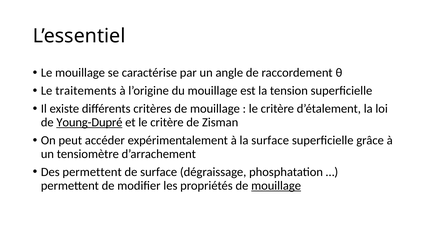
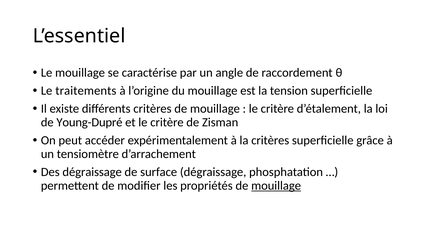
Young-Dupré underline: present -> none (89, 122)
la surface: surface -> critères (270, 140)
Des permettent: permettent -> dégraissage (92, 172)
